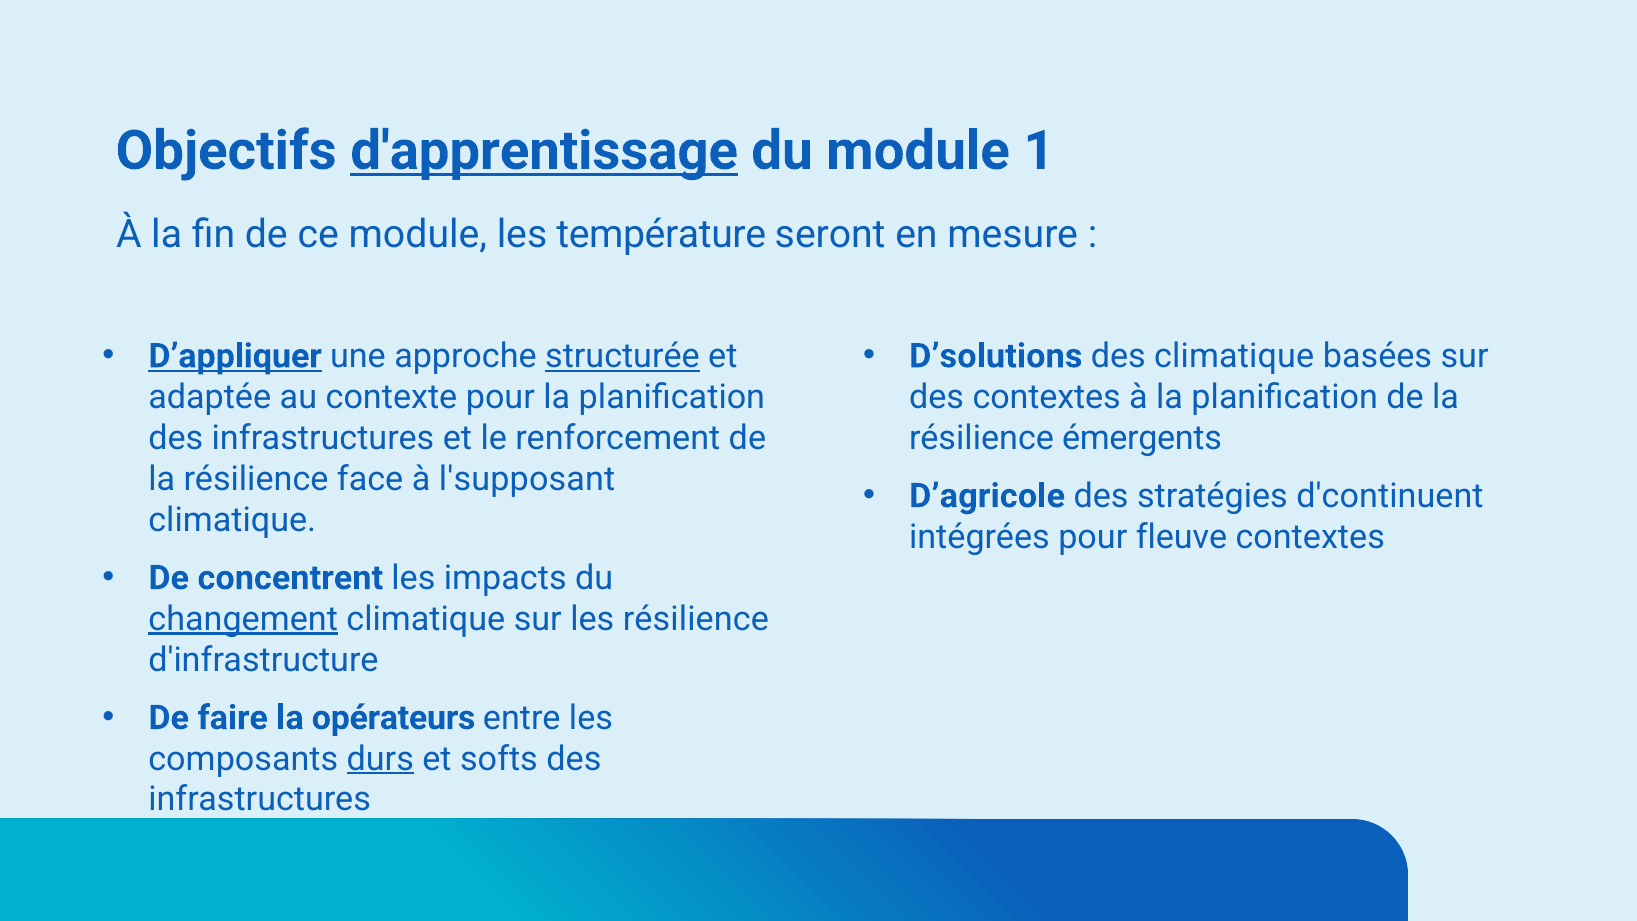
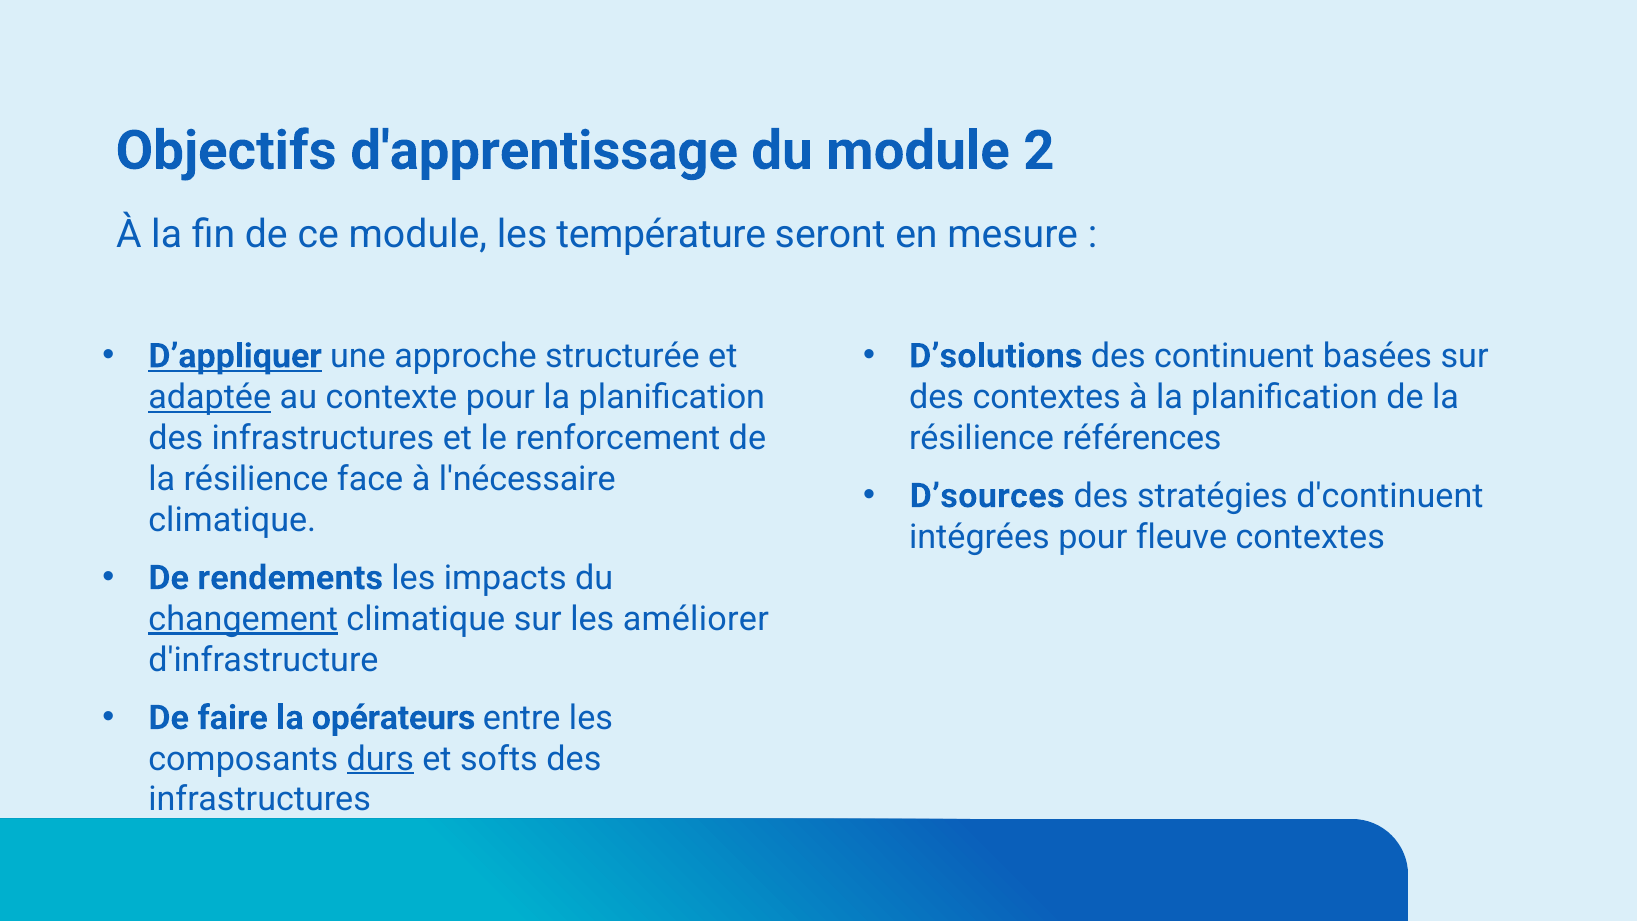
d'apprentissage underline: present -> none (544, 151)
1: 1 -> 2 (1039, 151)
des climatique: climatique -> continuent (1234, 356)
structurée underline: present -> none (622, 356)
adaptée underline: none -> present (210, 397)
émergents: émergents -> références (1142, 438)
l'supposant: l'supposant -> l'nécessaire (527, 479)
D’agricole: D’agricole -> D’sources (987, 496)
concentrent: concentrent -> rendements (290, 578)
les résilience: résilience -> améliorer (696, 619)
